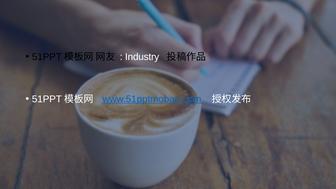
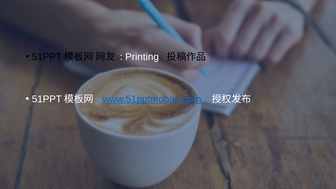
Industry: Industry -> Printing (142, 57)
